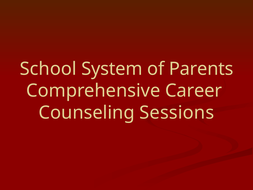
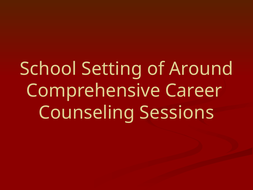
System: System -> Setting (112, 69)
Parents: Parents -> Around (201, 69)
